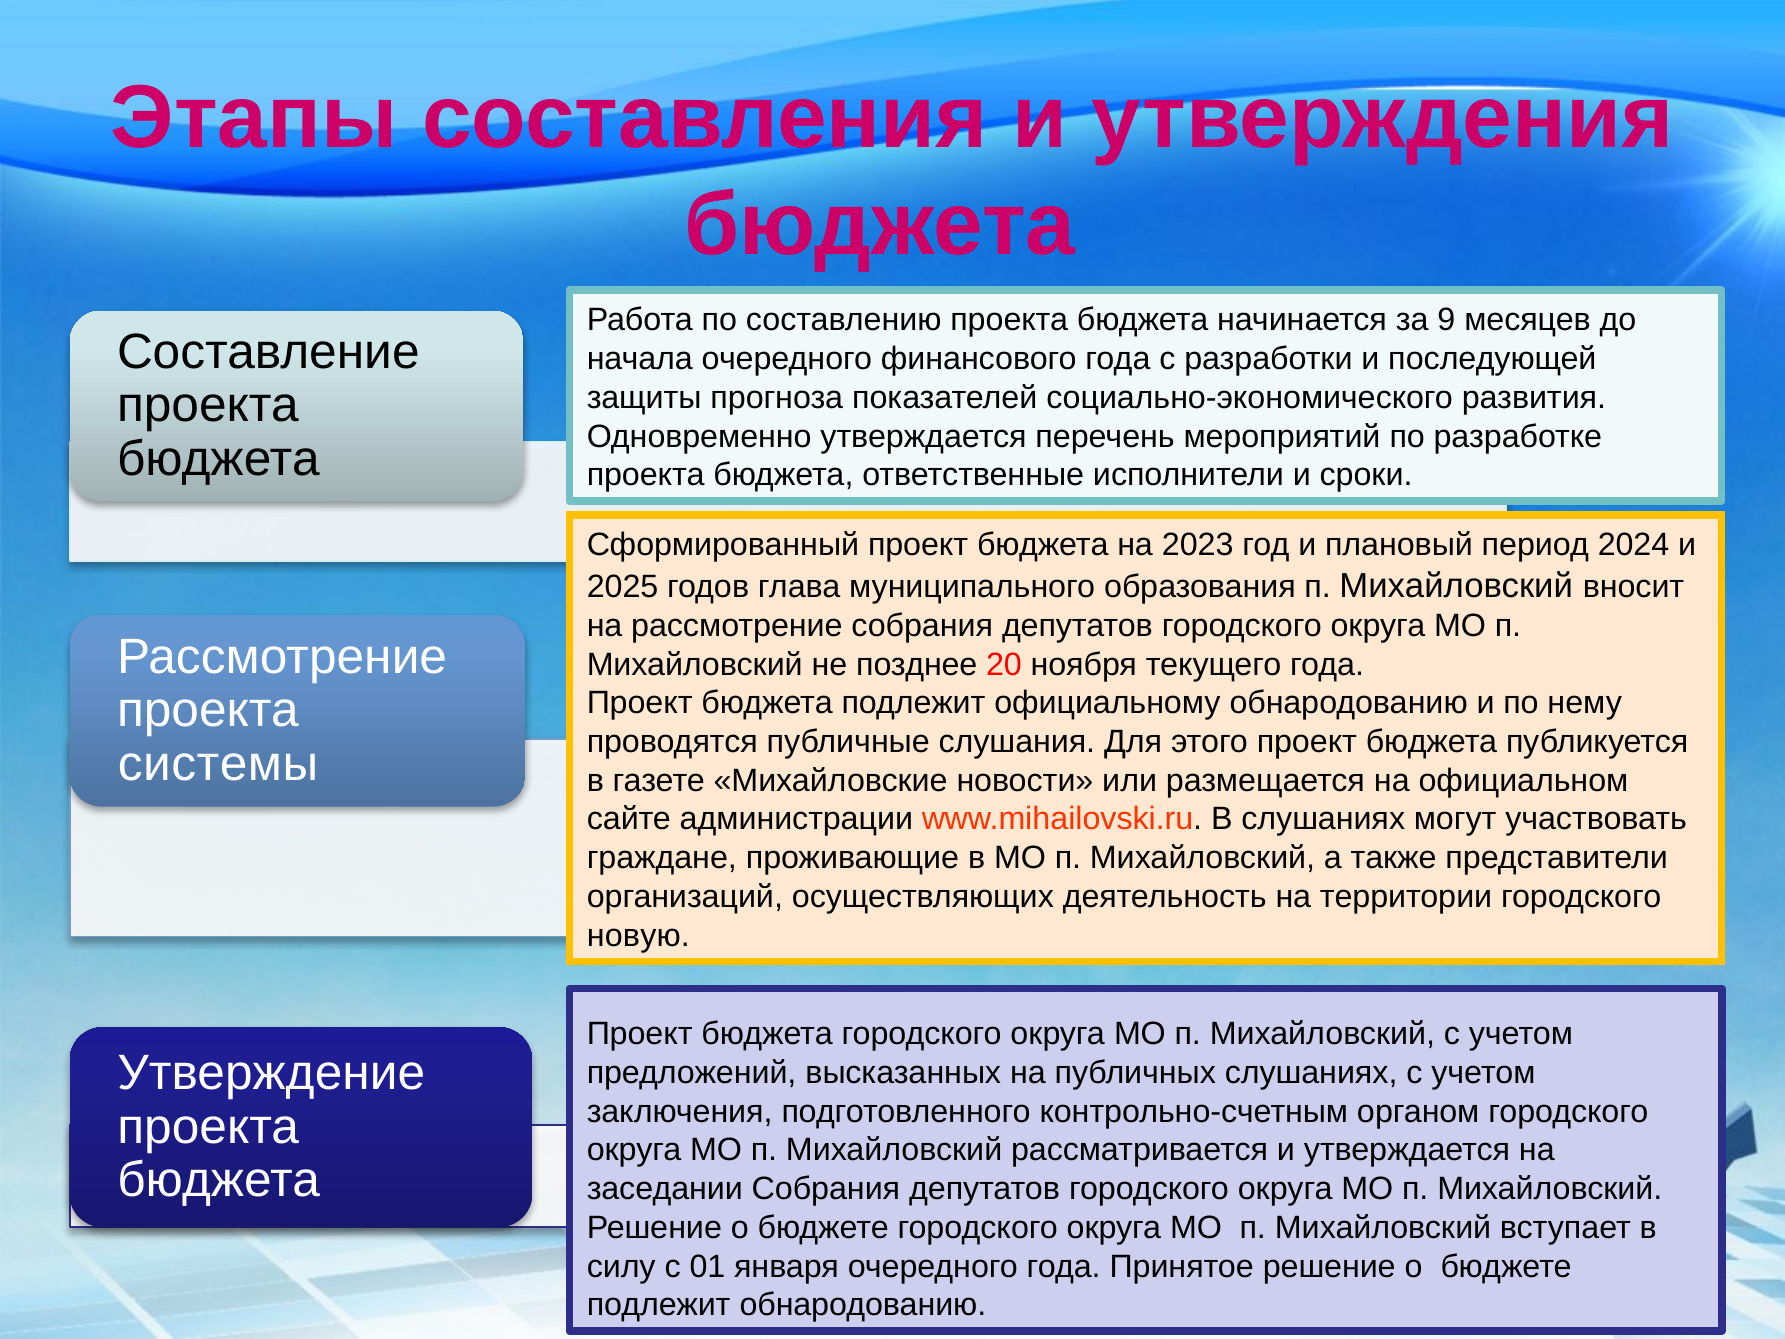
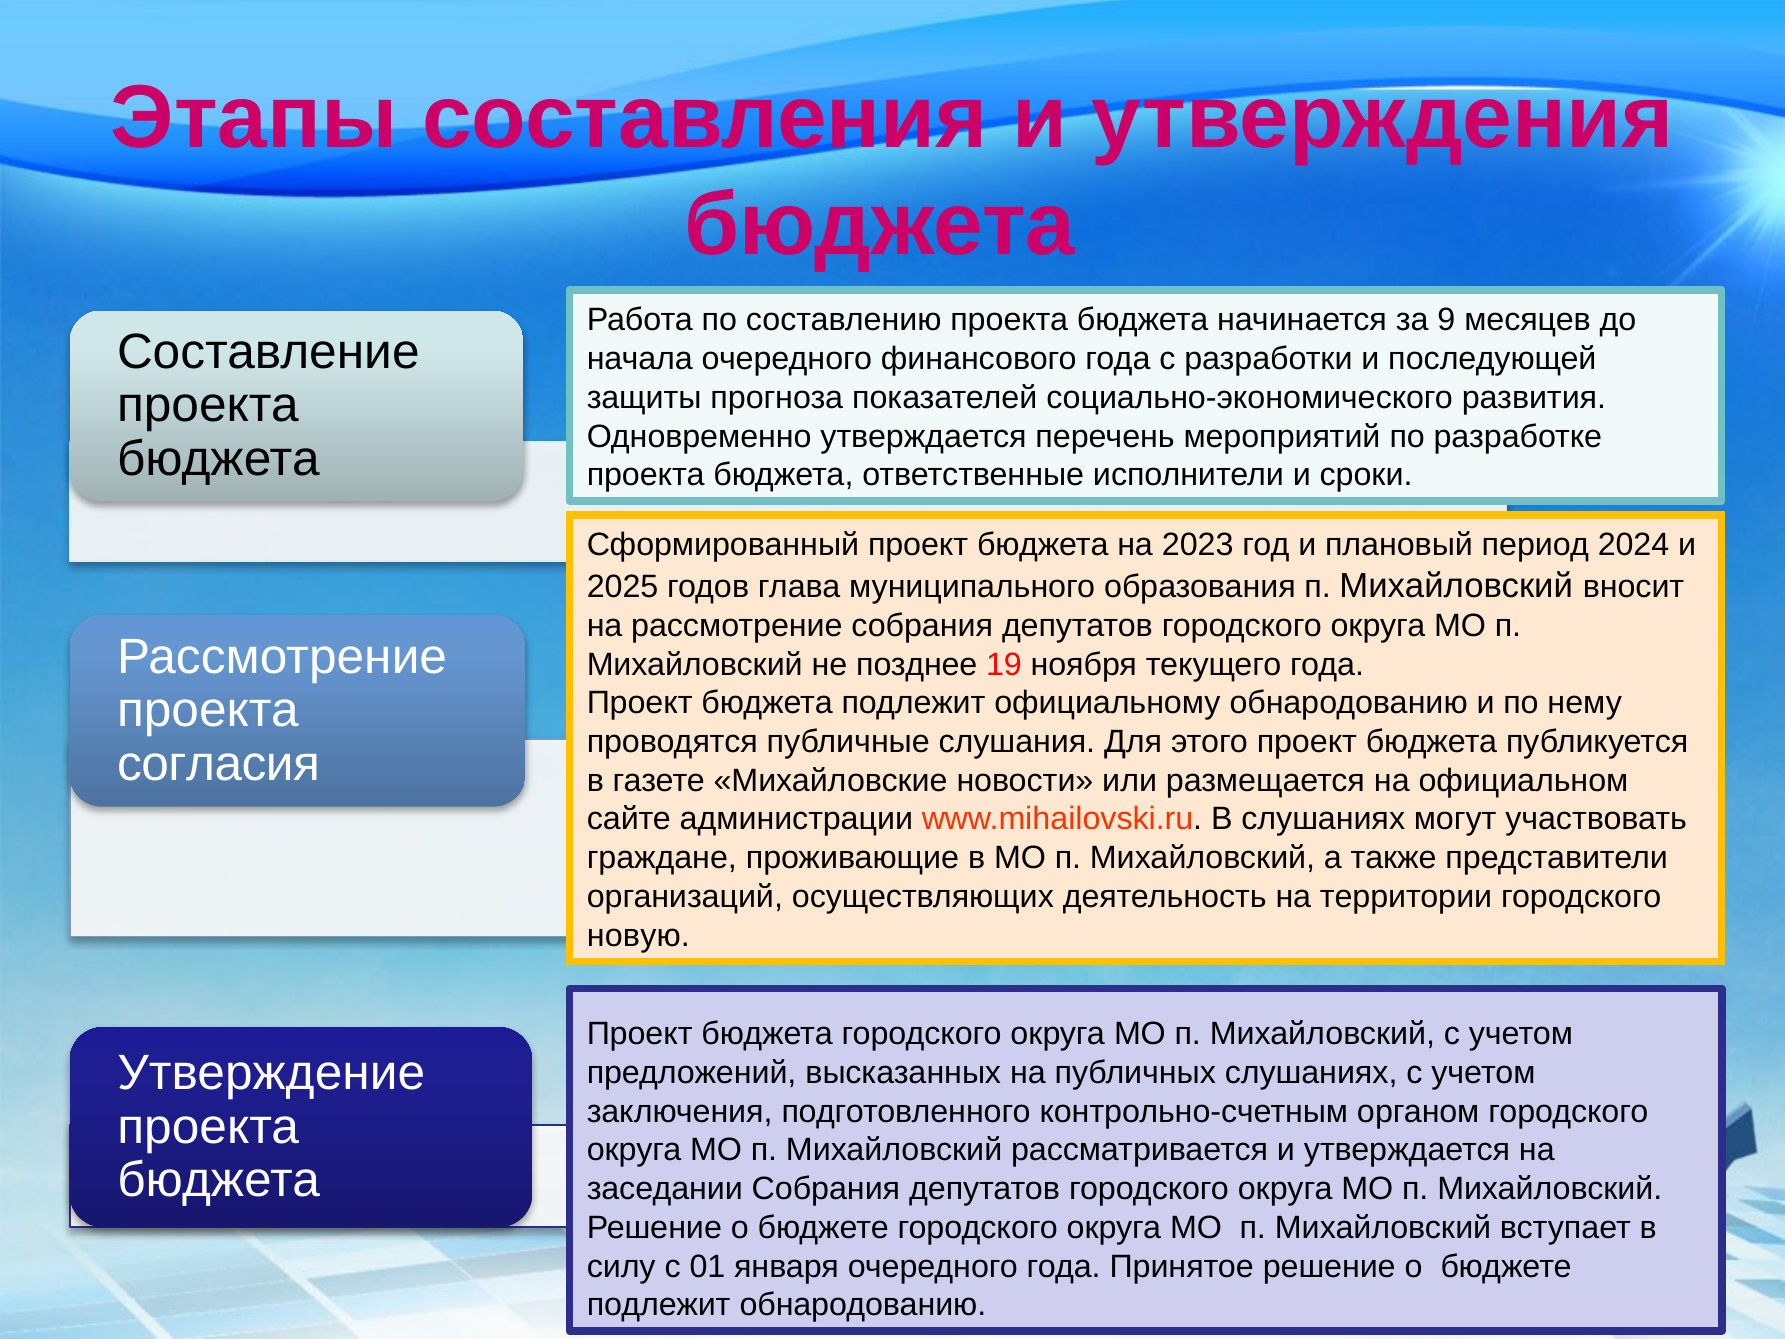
20: 20 -> 19 (1004, 664)
системы: системы -> согласия (219, 764)
